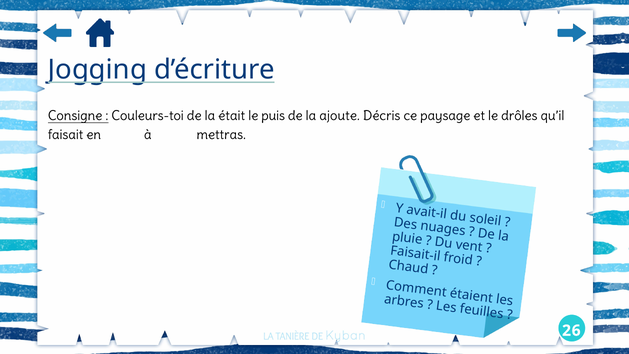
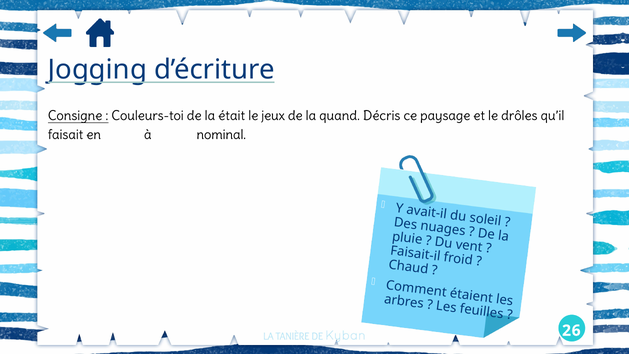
puis: puis -> jeux (273, 116)
ajoute: ajoute -> quand (340, 116)
mettras: mettras -> nominal (221, 135)
